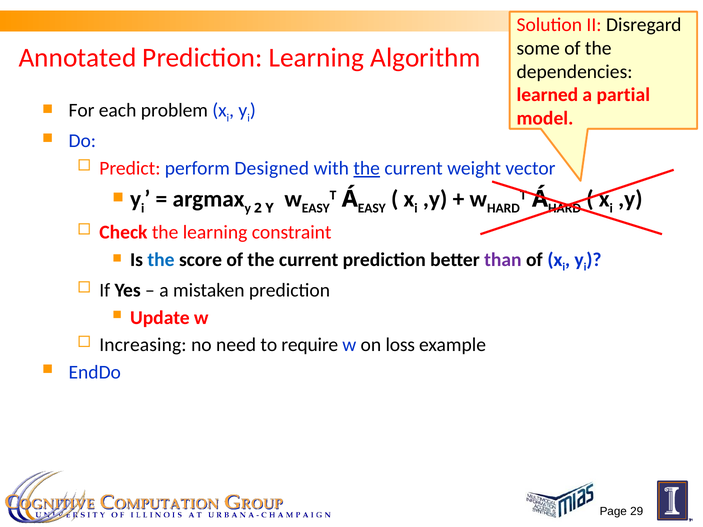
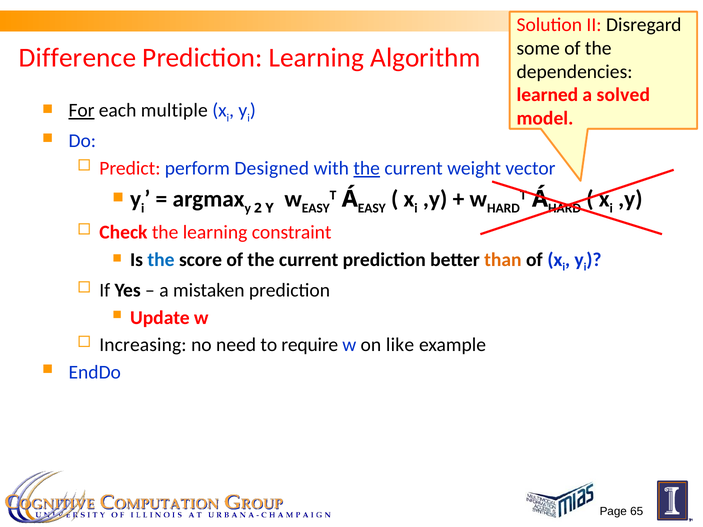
Annotated: Annotated -> Difference (77, 58)
partial: partial -> solved (623, 95)
For underline: none -> present (81, 110)
problem: problem -> multiple (174, 110)
than colour: purple -> orange (503, 260)
loss: loss -> like (400, 345)
29: 29 -> 65 (637, 512)
